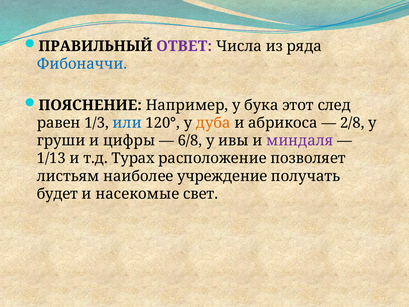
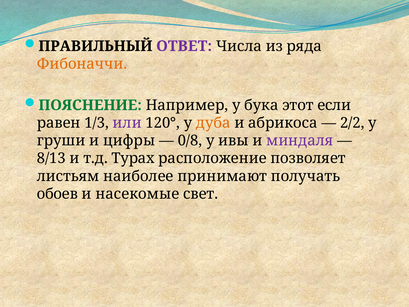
Фибоначчи colour: blue -> orange (82, 64)
ПОЯСНЕНИЕ colour: black -> green (90, 105)
след: след -> если (334, 105)
или colour: blue -> purple (127, 123)
2/8: 2/8 -> 2/2 (352, 123)
6/8: 6/8 -> 0/8 (190, 141)
1/13: 1/13 -> 8/13 (51, 158)
учреждение: учреждение -> принимают (222, 176)
будет: будет -> обоев (57, 194)
